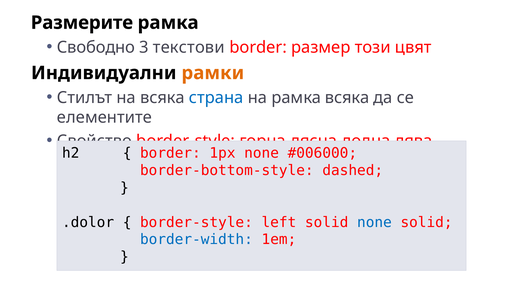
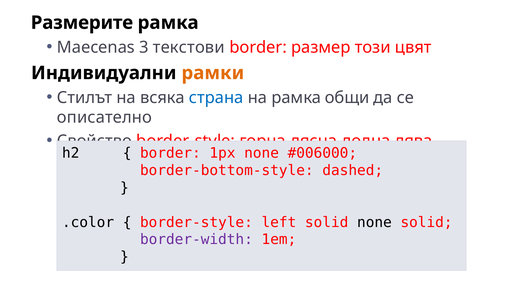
Свободно: Свободно -> Maecenas (96, 47)
рамка всяка: всяка -> общи (347, 97)
елементите: елементите -> описателно (104, 117)
.dolor: .dolor -> .color (88, 222)
none colour: blue -> black (374, 222)
border-width colour: blue -> purple (196, 239)
